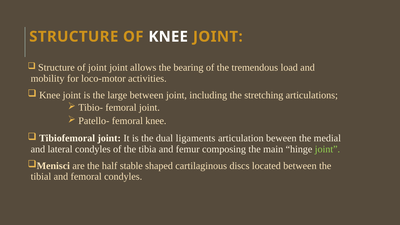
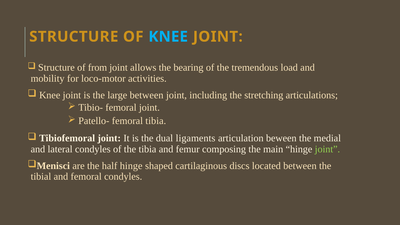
KNEE colour: white -> light blue (168, 37)
of joint: joint -> from (98, 68)
femoral knee: knee -> tibia (156, 121)
half stable: stable -> hinge (131, 166)
